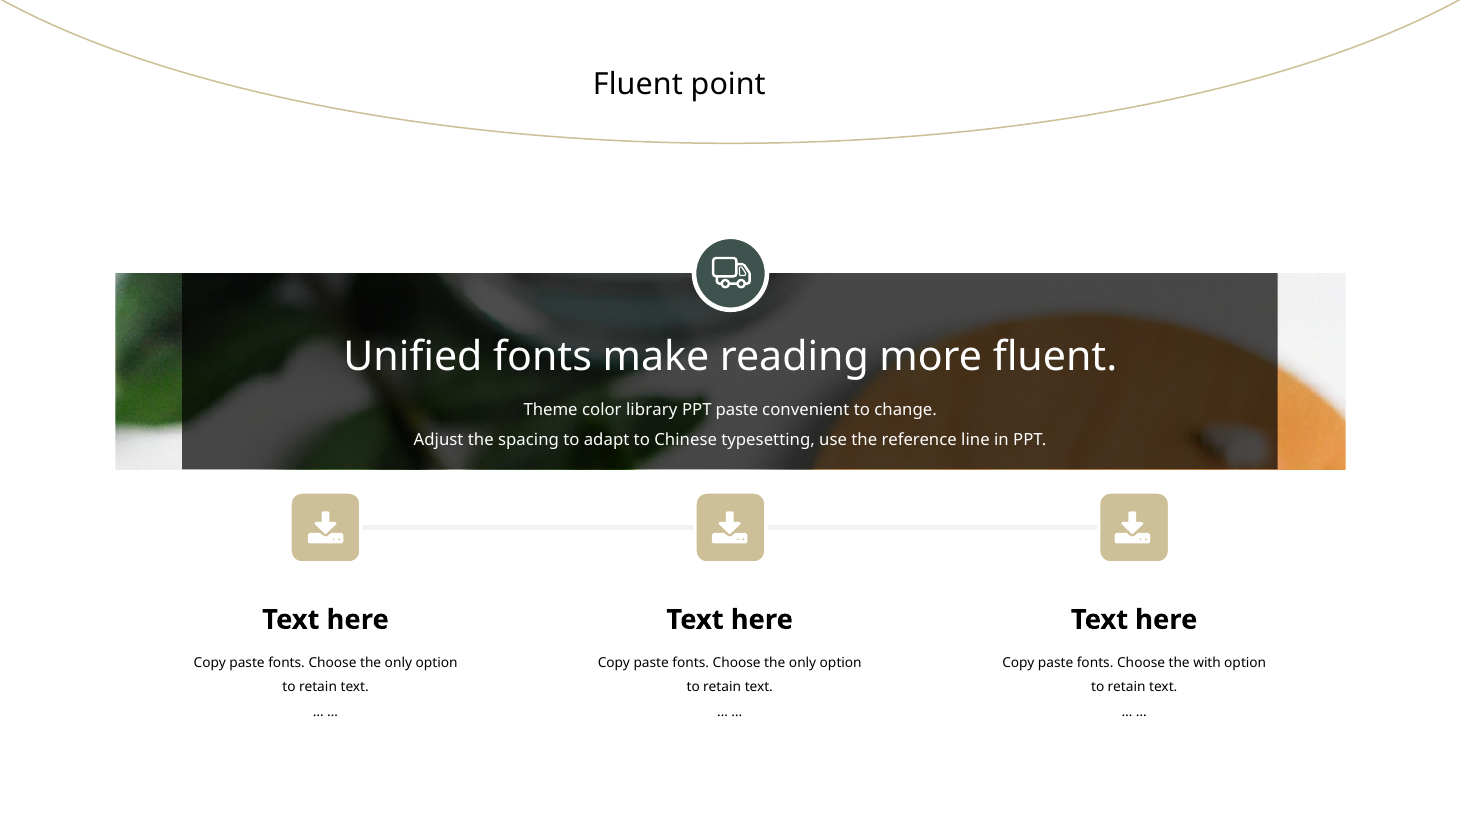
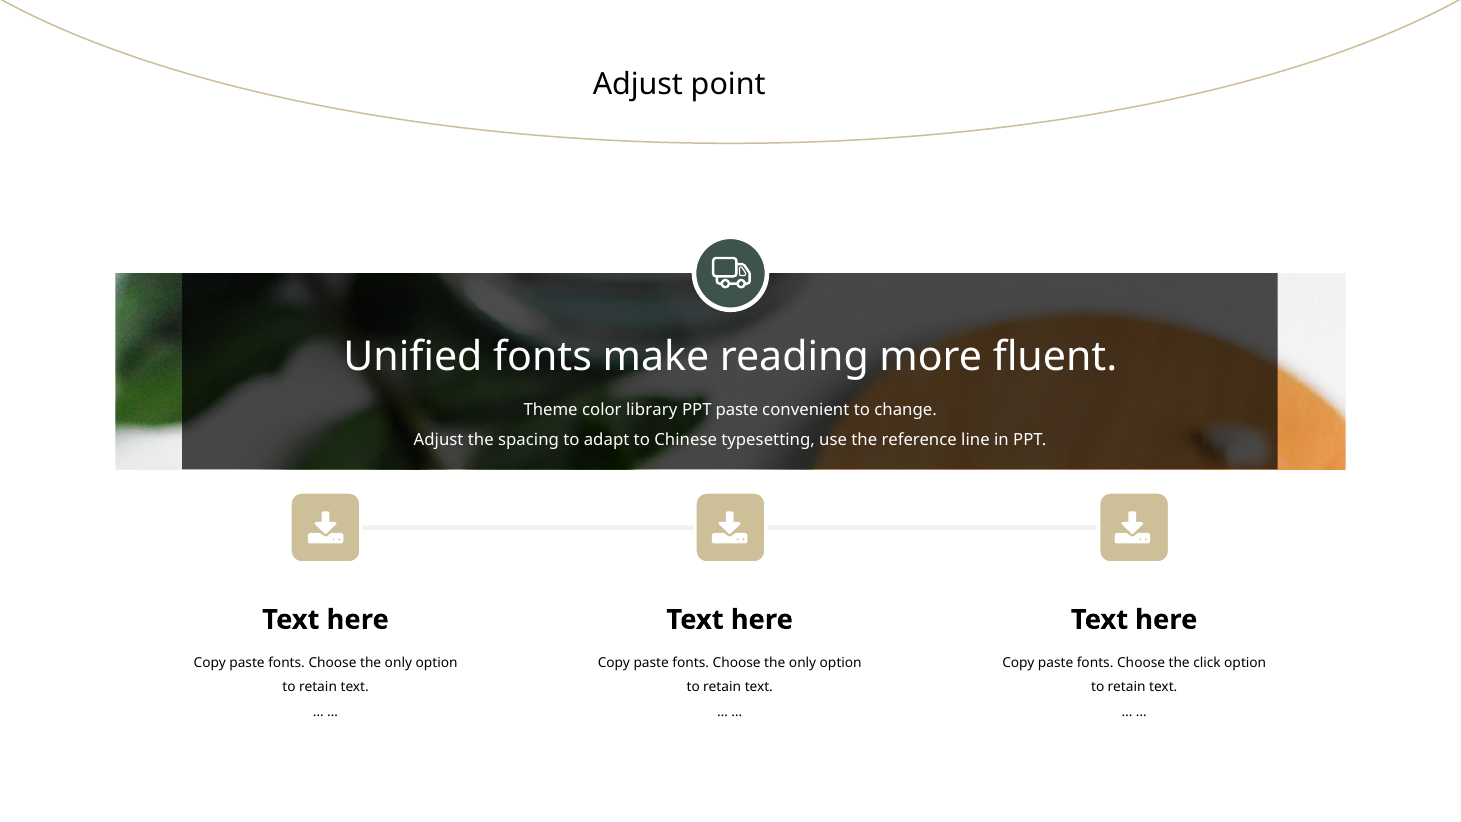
Fluent: Fluent -> Adjust (638, 85)
with: with -> click (1207, 662)
